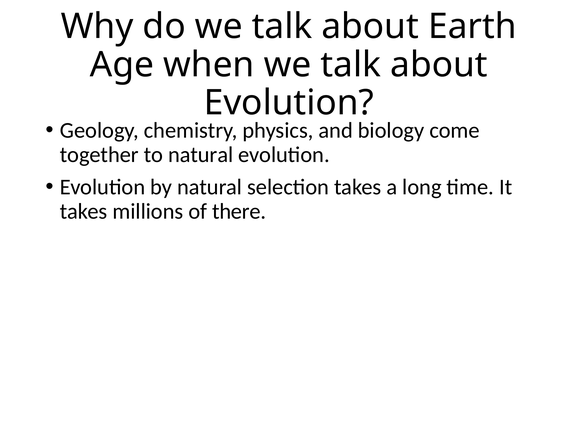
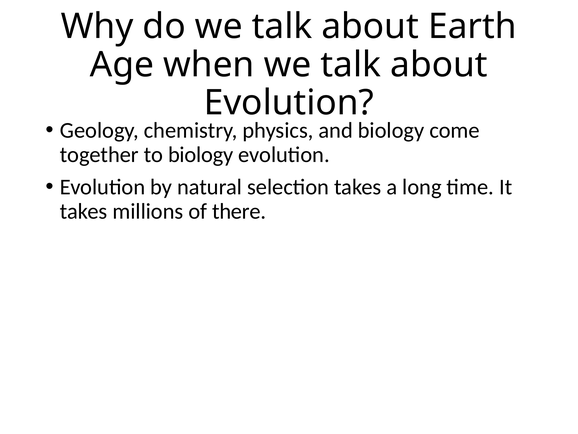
to natural: natural -> biology (201, 155)
